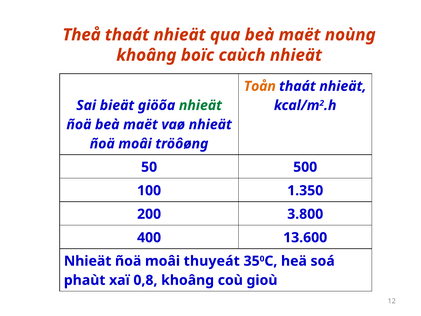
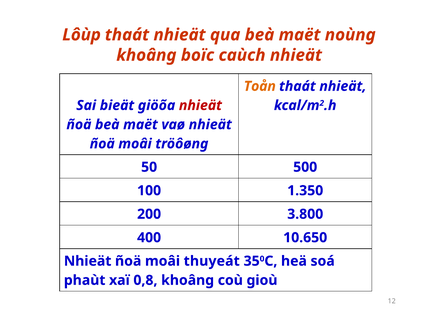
Theå: Theå -> Lôùp (82, 35)
nhieät colour: green -> red (200, 105)
13.600: 13.600 -> 10.650 (305, 237)
